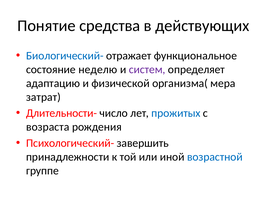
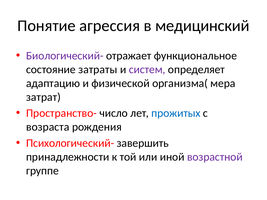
средства: средства -> агрессия (110, 26)
действующих: действующих -> медицинский (202, 26)
Биологический- colour: blue -> purple (65, 56)
неделю: неделю -> затраты (98, 70)
Длительности-: Длительности- -> Пространство- (61, 113)
возрастной colour: blue -> purple (215, 157)
